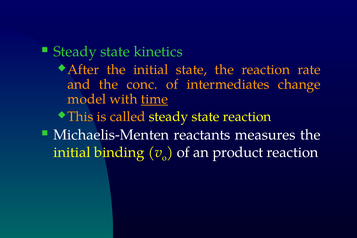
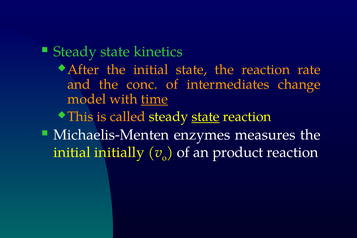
state underline: none -> present (206, 117)
reactants: reactants -> enzymes (202, 135)
binding: binding -> initially (119, 152)
